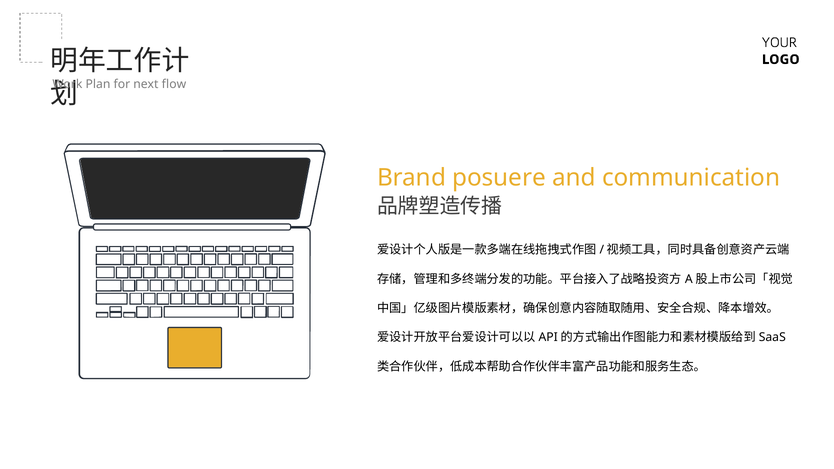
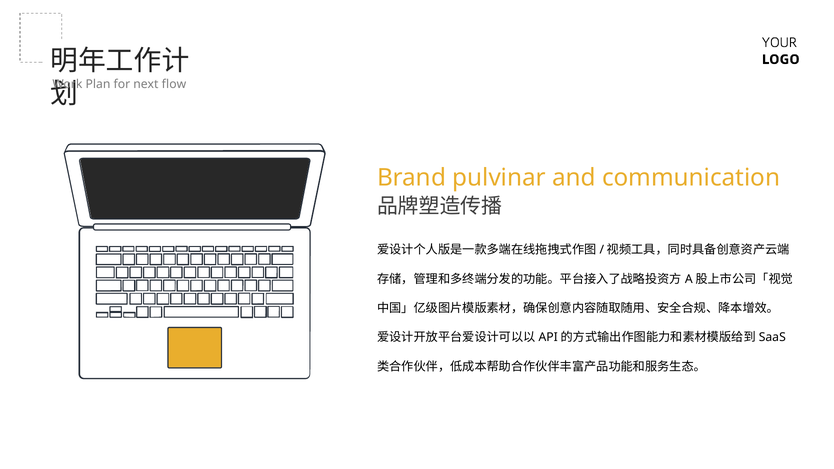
posuere: posuere -> pulvinar (499, 178)
